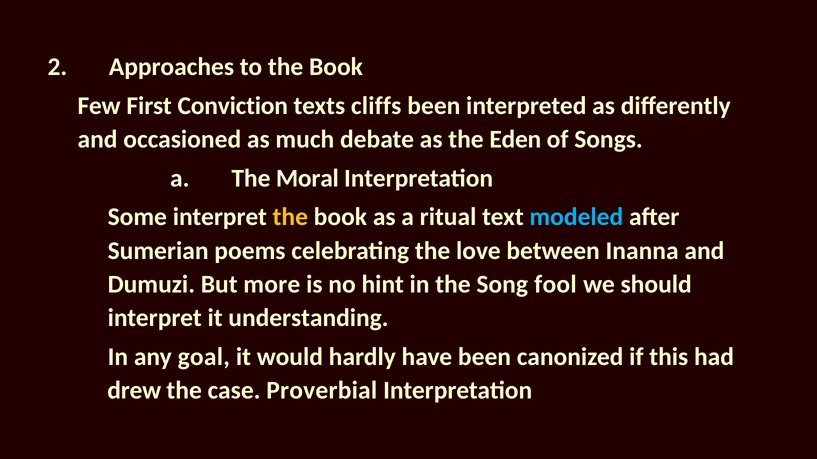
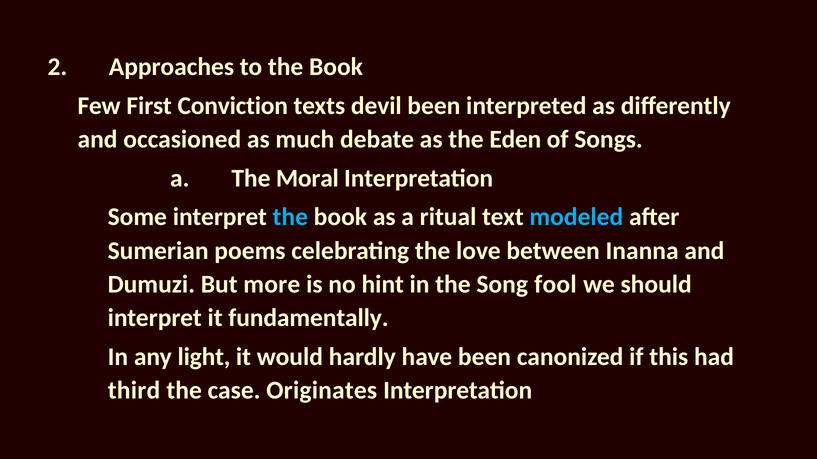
cliffs: cliffs -> devil (376, 106)
the colour: yellow -> light blue (290, 217)
understanding: understanding -> fundamentally (308, 318)
goal: goal -> light (204, 357)
drew: drew -> third (134, 391)
Proverbial: Proverbial -> Originates (322, 391)
